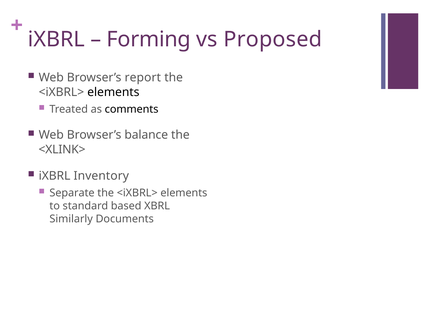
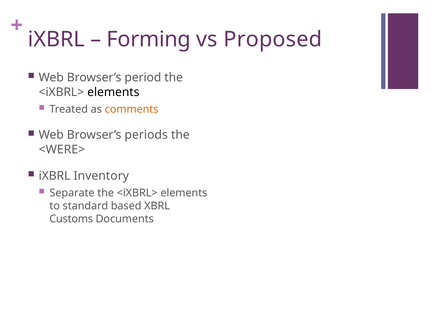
report: report -> period (143, 78)
comments colour: black -> orange (132, 109)
balance: balance -> periods (146, 135)
<XLINK>: <XLINK> -> <WERE> (62, 149)
Similarly: Similarly -> Customs (71, 219)
